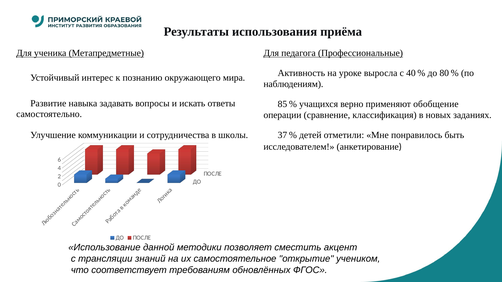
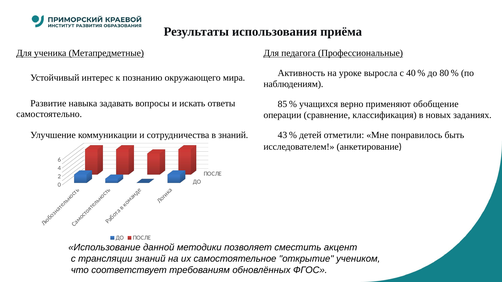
в школы: школы -> знаний (233, 135)
37: 37 -> 43 (282, 135)
